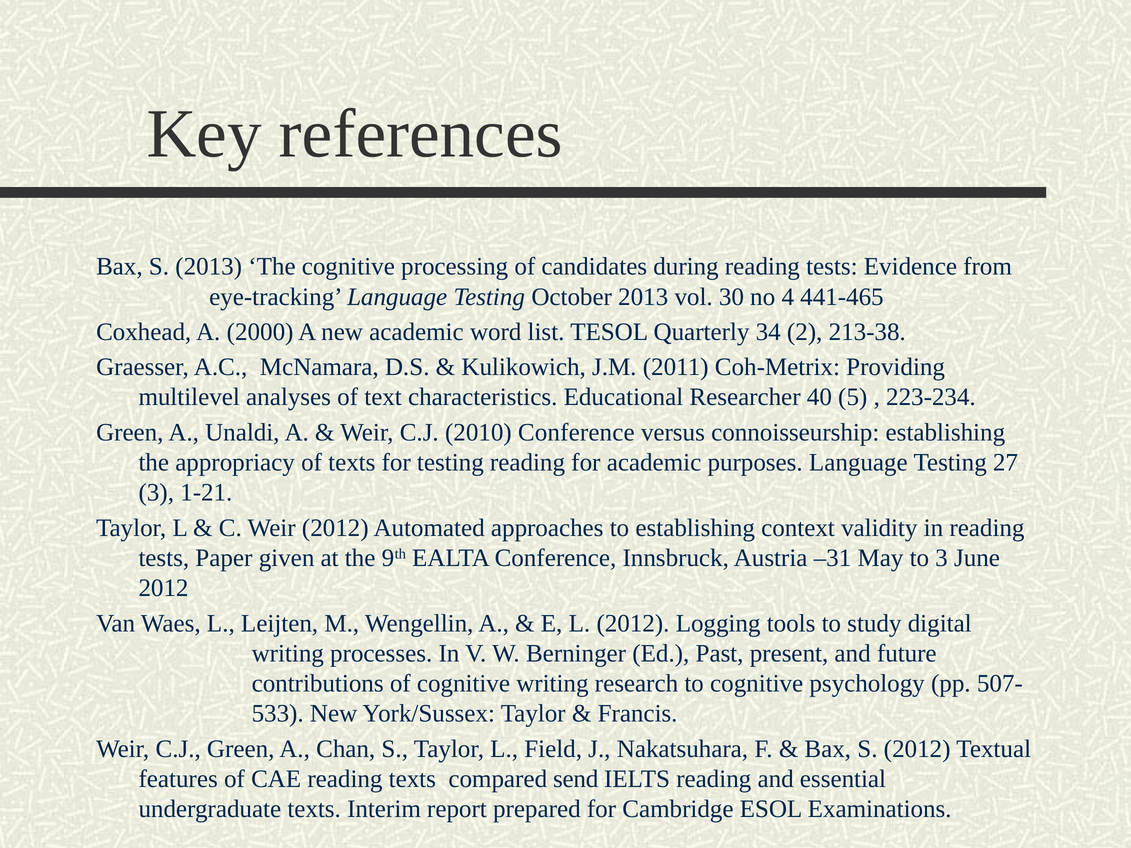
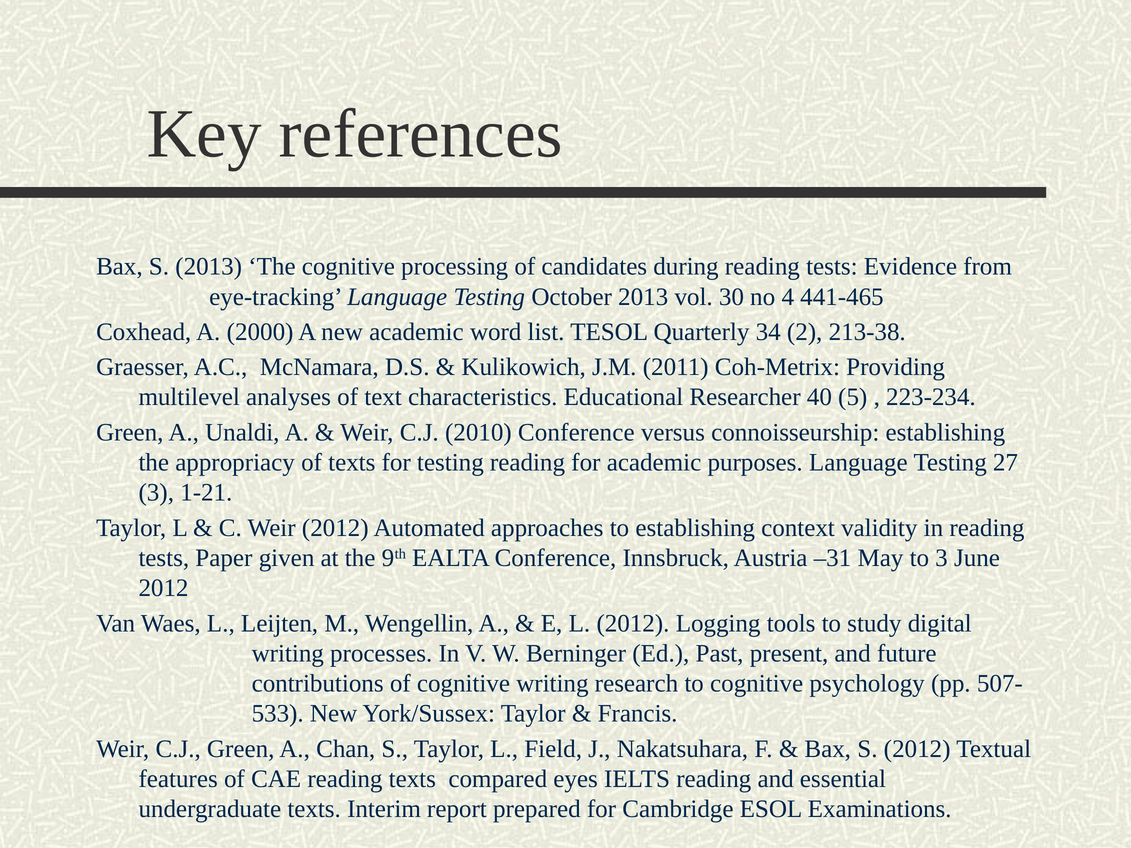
send: send -> eyes (576, 779)
